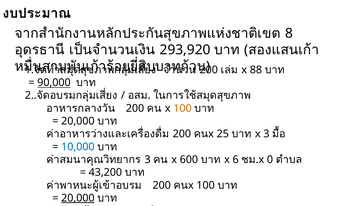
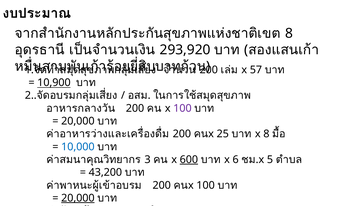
88: 88 -> 57 (256, 70)
90,000: 90,000 -> 10,900 (54, 83)
100 colour: orange -> purple (182, 108)
x 3: 3 -> 8 (266, 134)
600 underline: none -> present (189, 160)
0: 0 -> 5 (270, 160)
